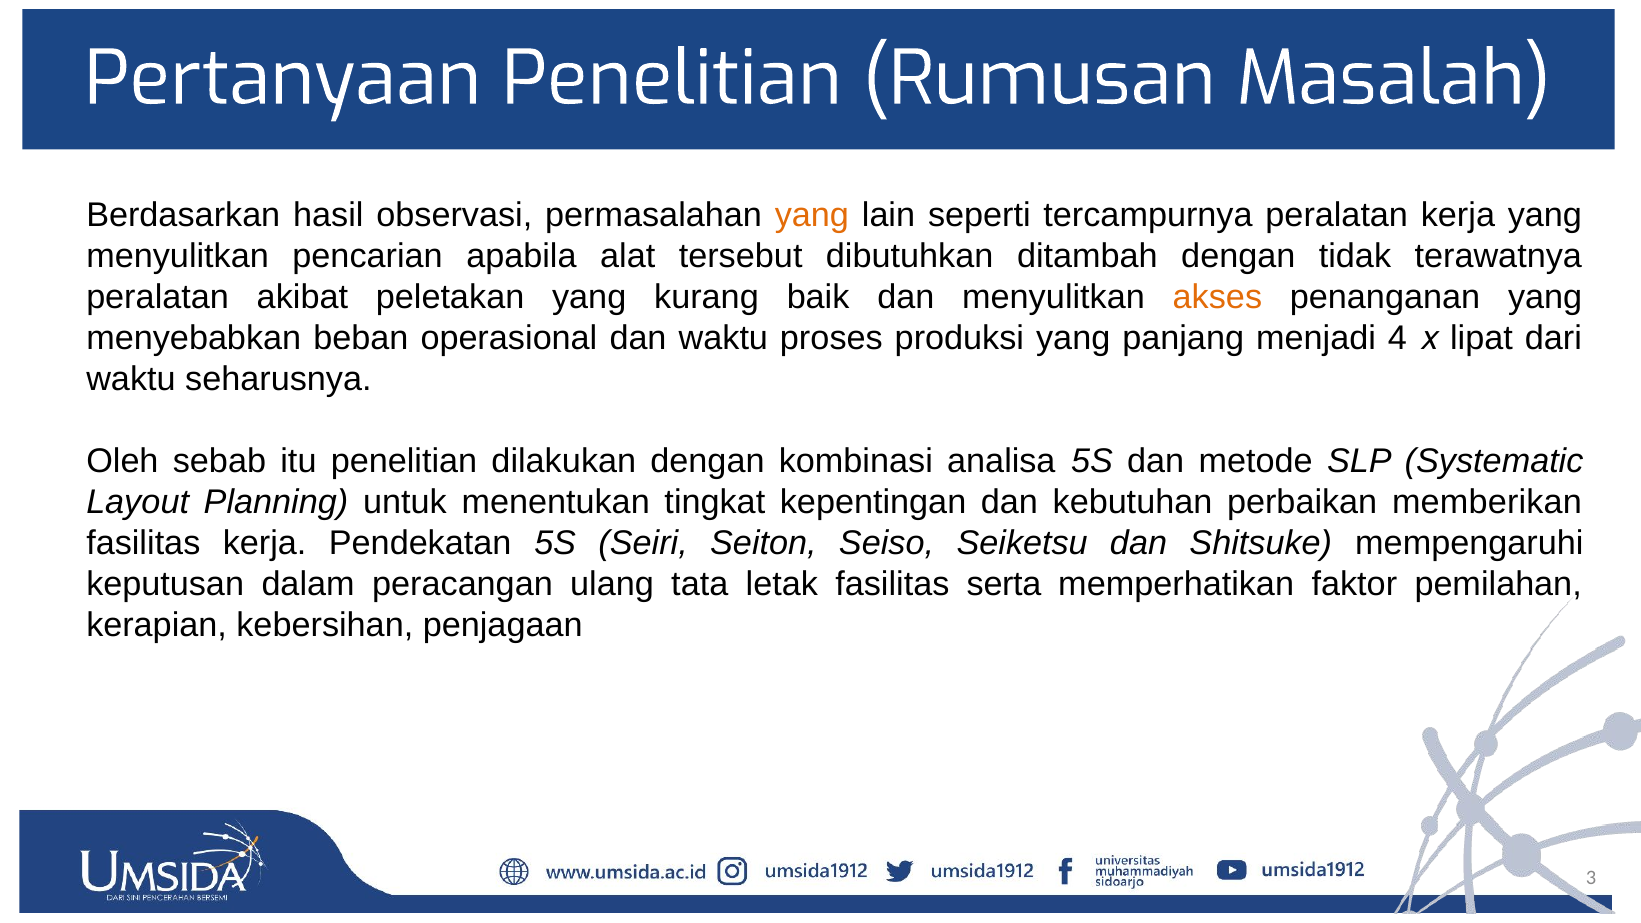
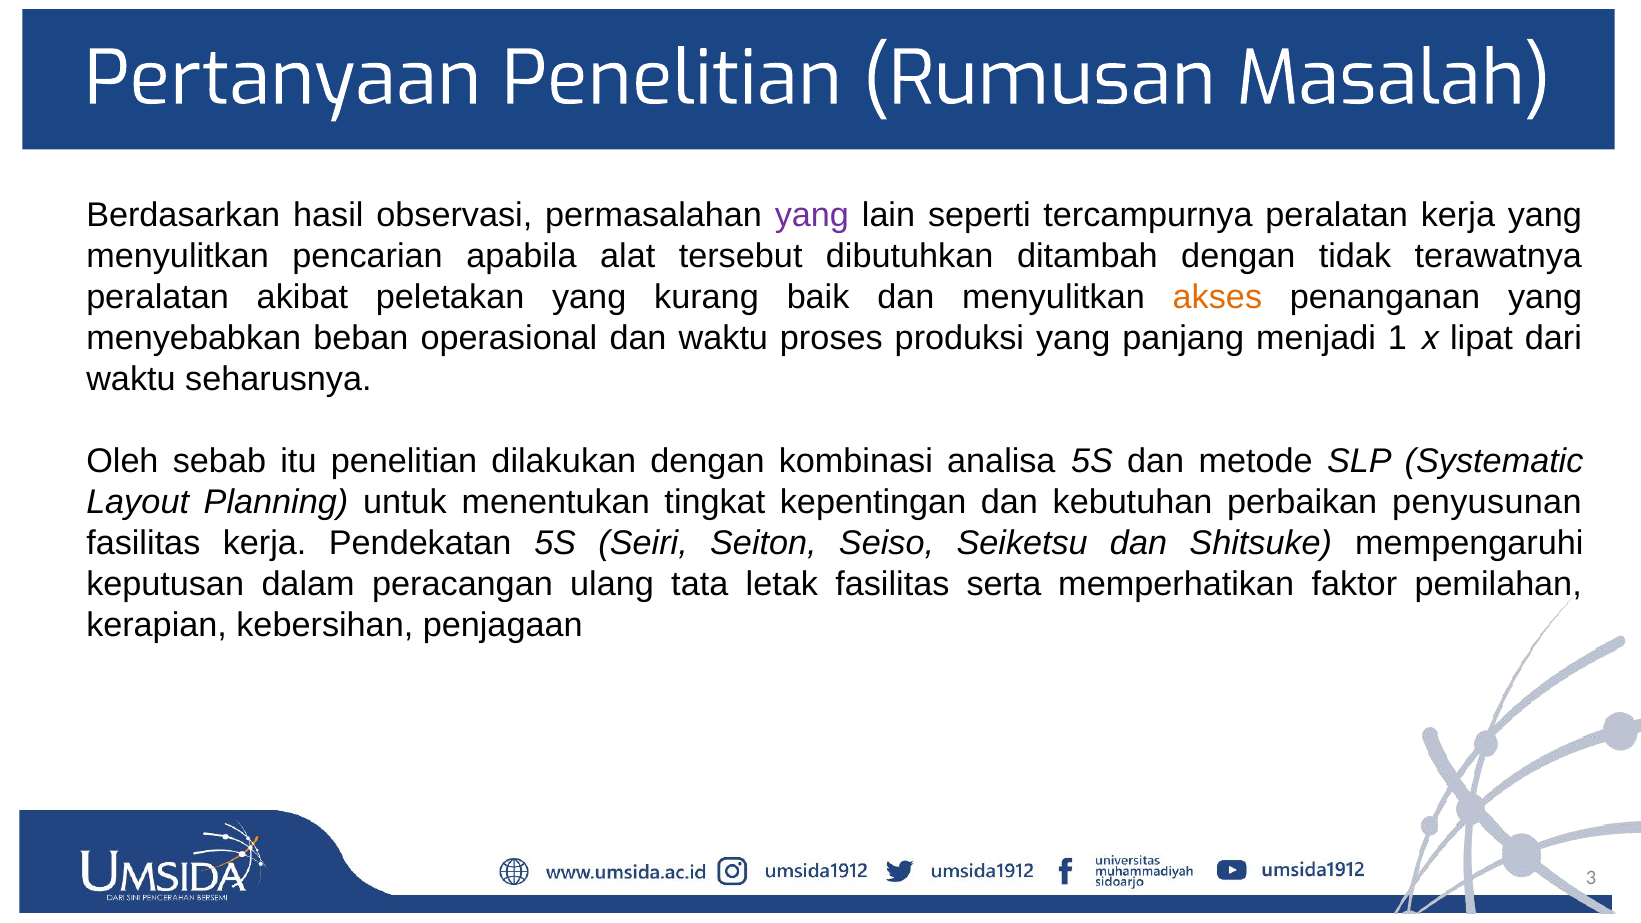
yang colour: orange -> purple (812, 215)
4: 4 -> 1 (1397, 338)
memberikan: memberikan -> penyusunan (1487, 502)
